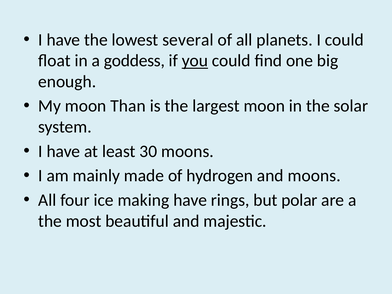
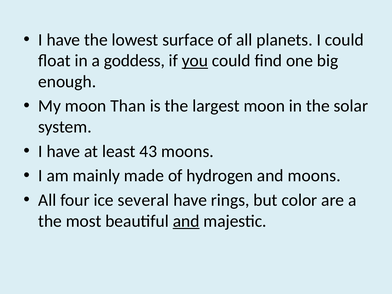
several: several -> surface (188, 40)
30: 30 -> 43 (148, 151)
making: making -> several (143, 200)
polar: polar -> color (299, 200)
and underline: none -> present (186, 221)
